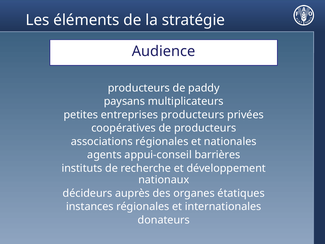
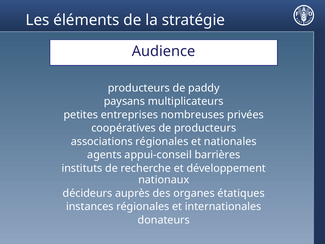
entreprises producteurs: producteurs -> nombreuses (193, 115)
